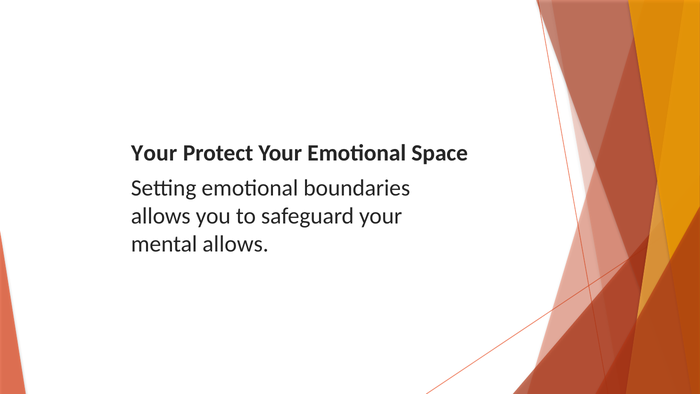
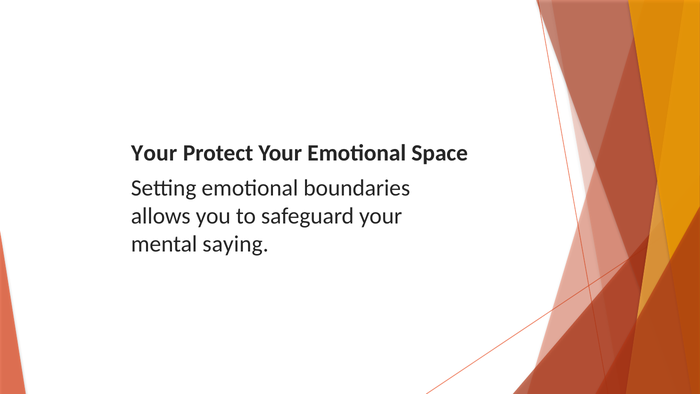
mental allows: allows -> saying (236, 244)
